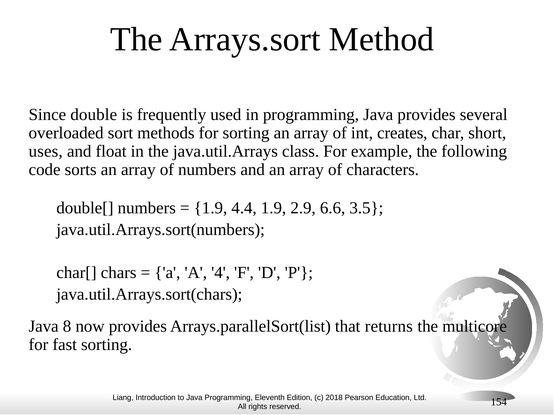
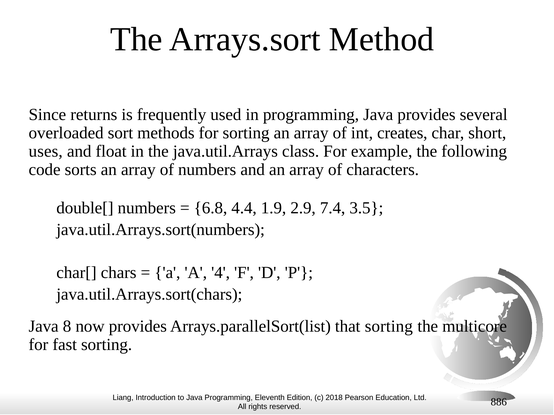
double: double -> returns (94, 115)
1.9: 1.9 -> 6.8 (211, 208)
6.6: 6.6 -> 7.4 (333, 208)
that returns: returns -> sorting (389, 327)
154: 154 -> 886 (499, 402)
